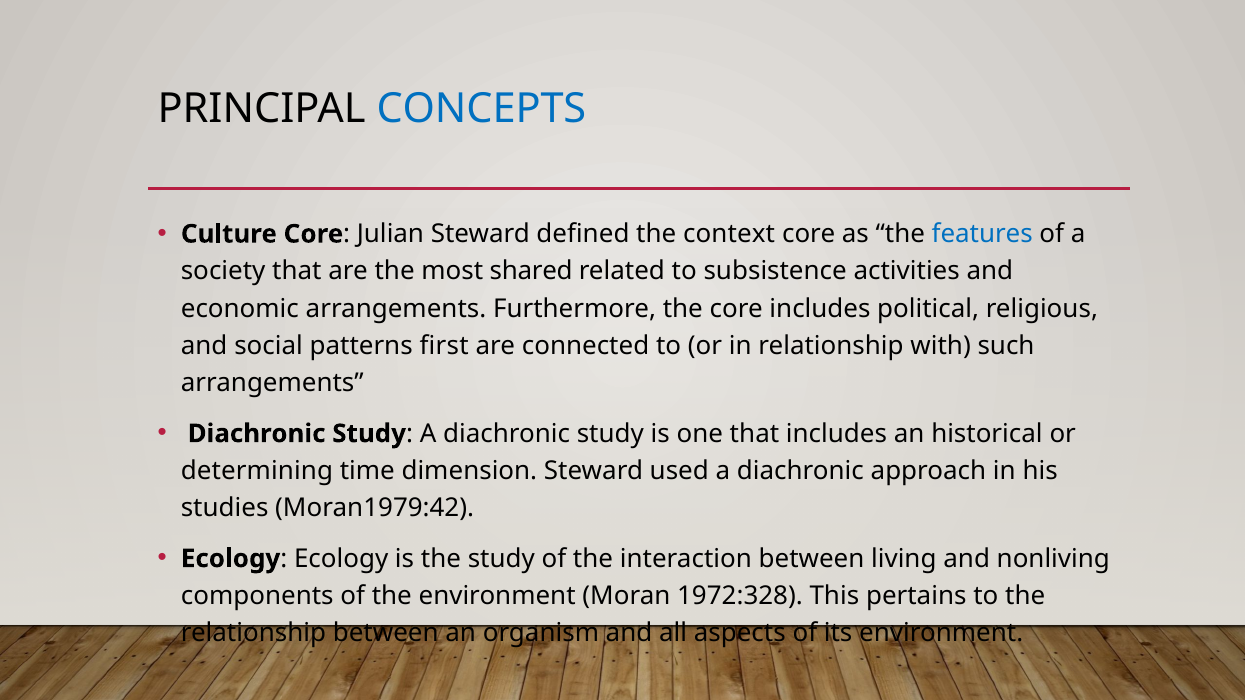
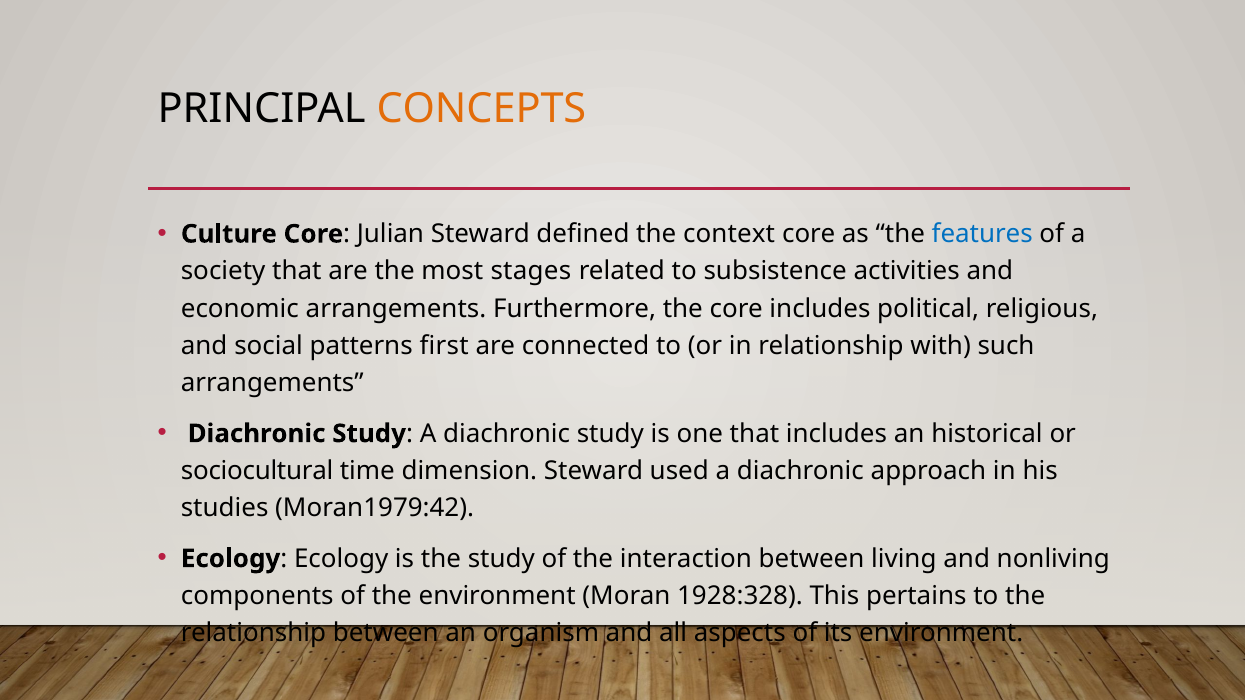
CONCEPTS colour: blue -> orange (481, 109)
shared: shared -> stages (531, 271)
determining: determining -> sociocultural (257, 471)
1972:328: 1972:328 -> 1928:328 (740, 596)
